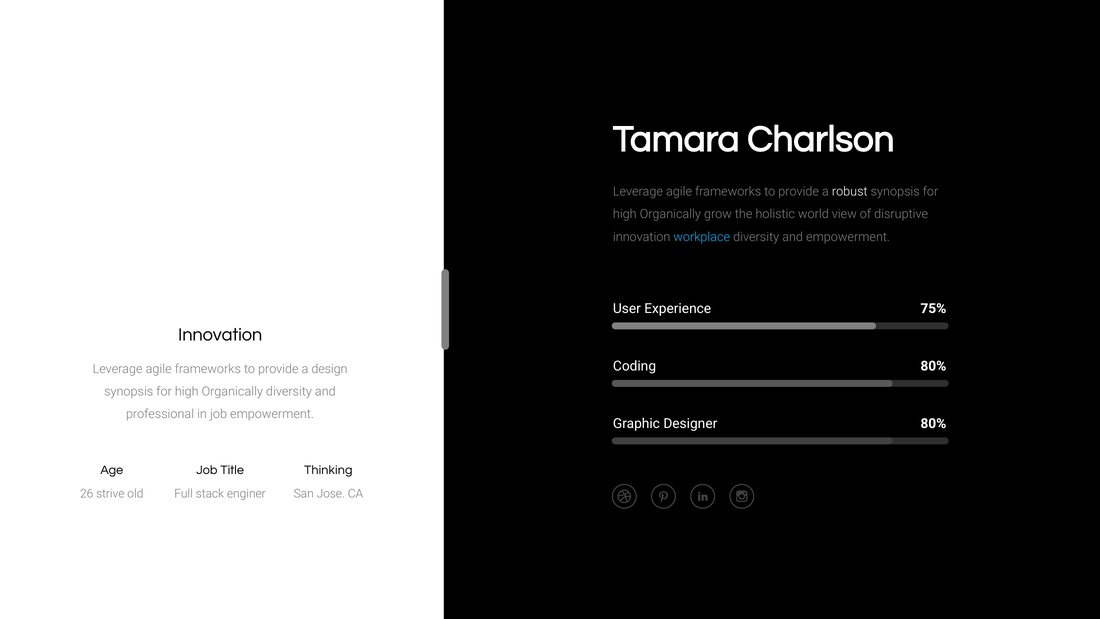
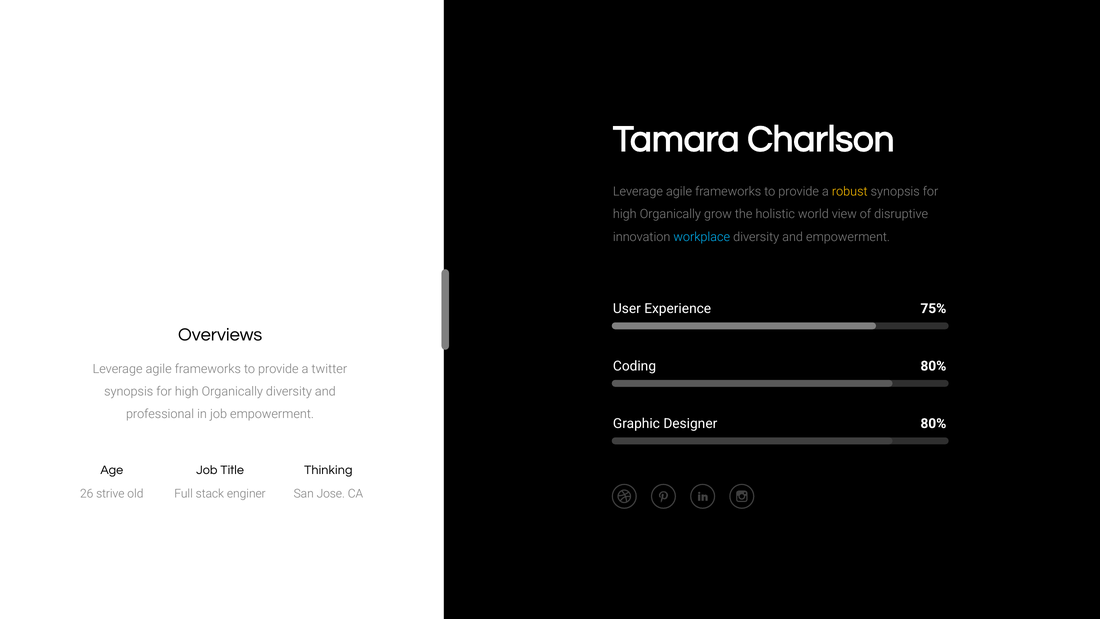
robust colour: white -> yellow (850, 191)
Innovation: Innovation -> Overviews (220, 334)
design: design -> twitter (329, 369)
